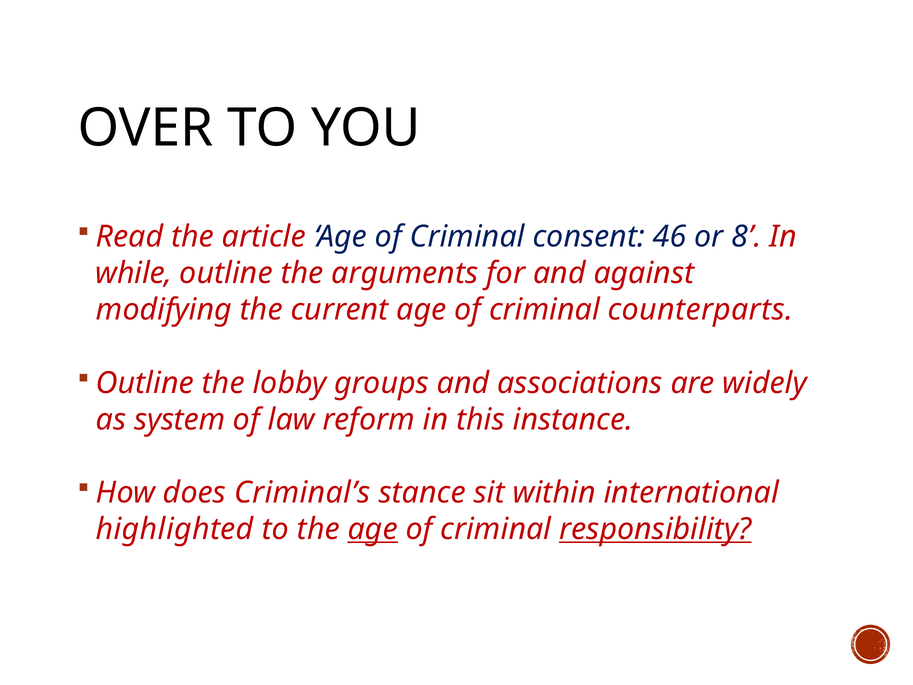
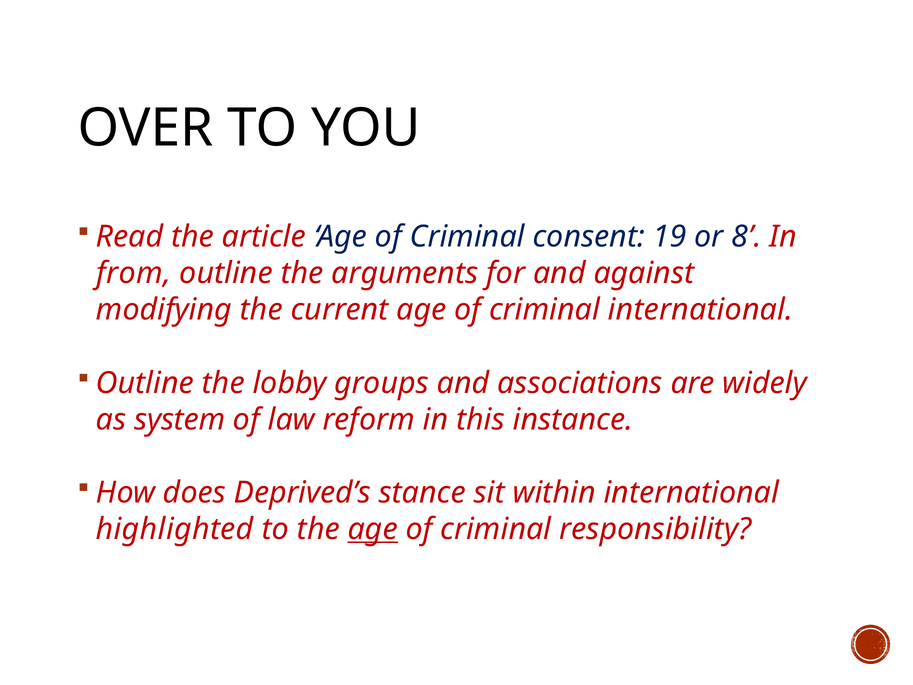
46: 46 -> 19 (670, 237)
while: while -> from (134, 273)
criminal counterparts: counterparts -> international (700, 310)
Criminal’s: Criminal’s -> Deprived’s (302, 492)
responsibility underline: present -> none (655, 529)
